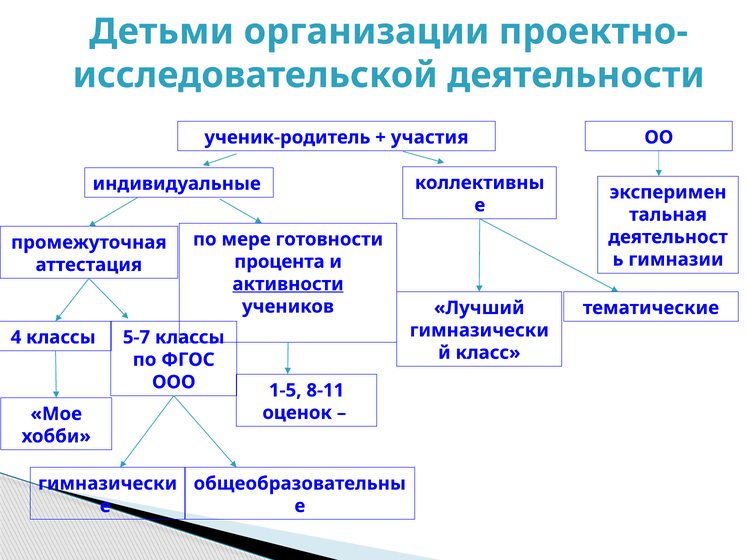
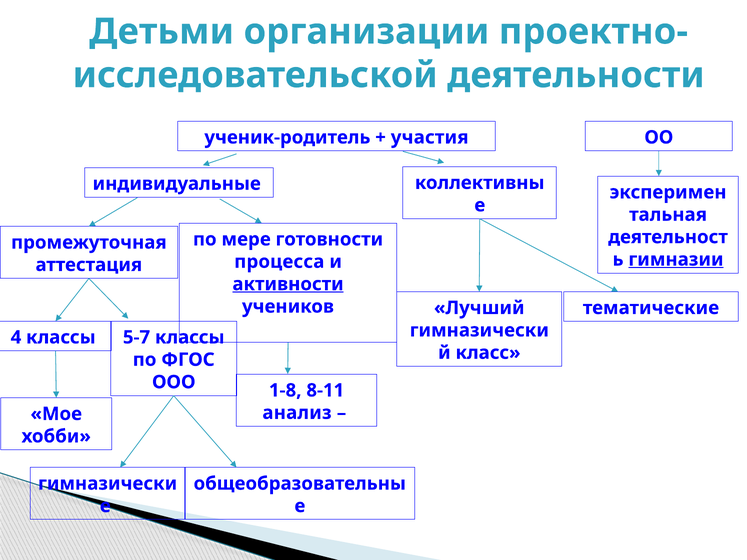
гимназии underline: none -> present (676, 260)
процента: процента -> процесса (279, 262)
1-5: 1-5 -> 1-8 (285, 391)
оценок: оценок -> анализ (297, 413)
